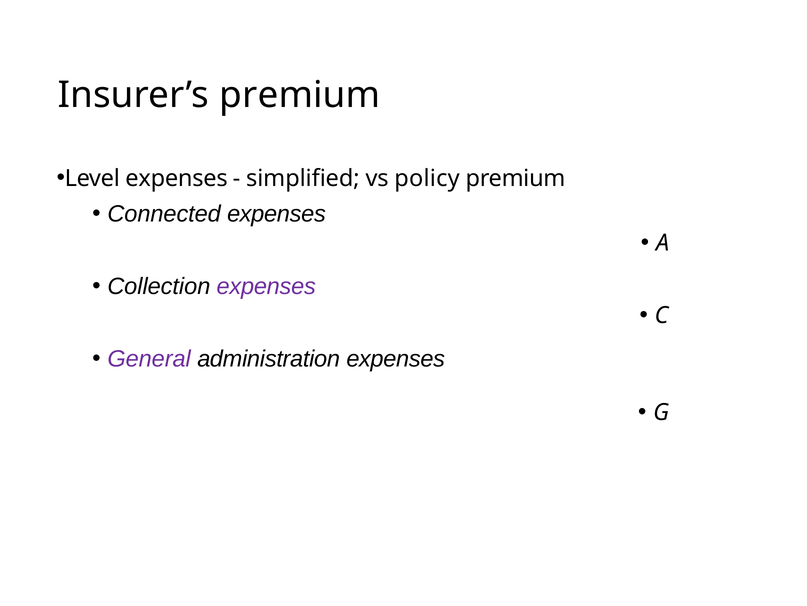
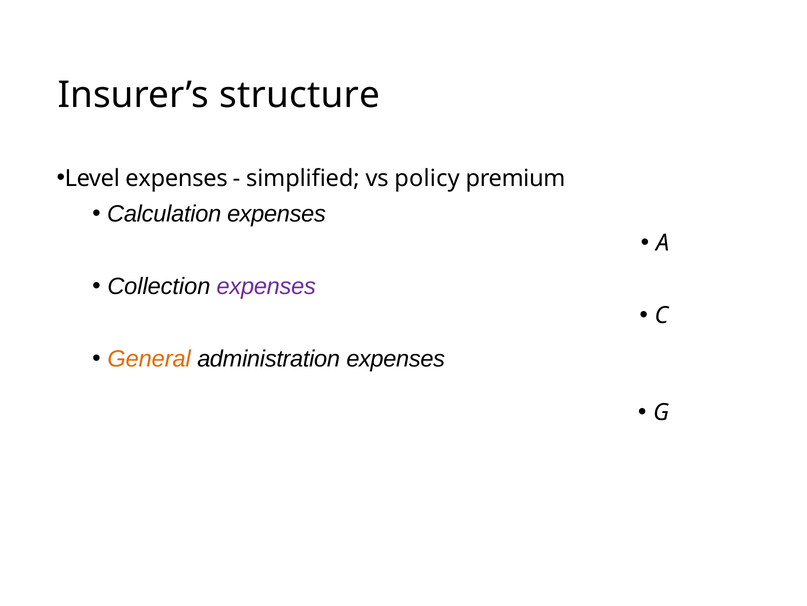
Insurer’s premium: premium -> structure (300, 95)
Connected: Connected -> Calculation (164, 214)
General colour: purple -> orange (149, 359)
